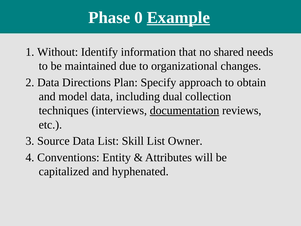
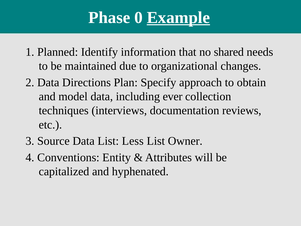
Without: Without -> Planned (58, 52)
dual: dual -> ever (173, 96)
documentation underline: present -> none (185, 111)
Skill: Skill -> Less (133, 141)
